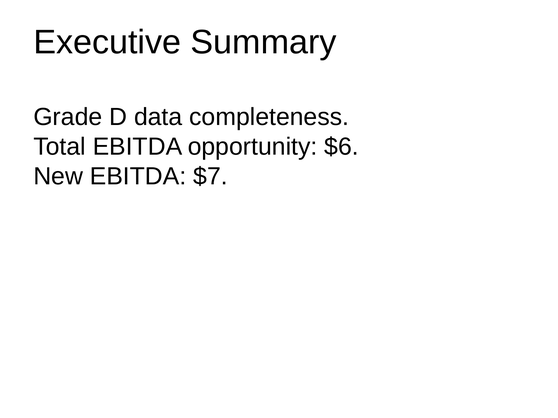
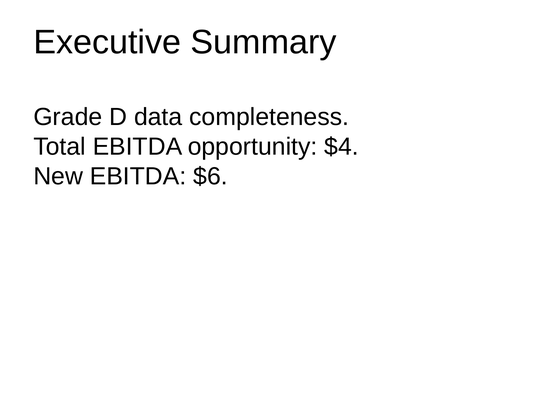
$6: $6 -> $4 (341, 147)
$7: $7 -> $6 (211, 177)
